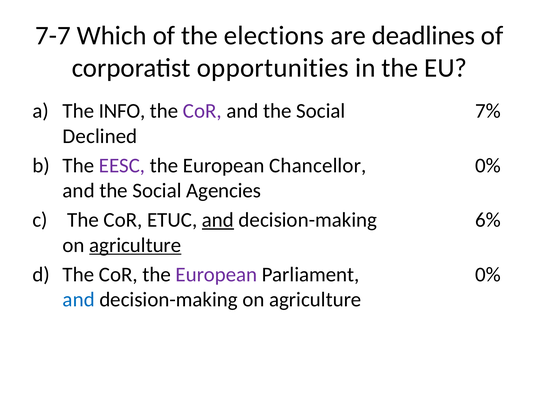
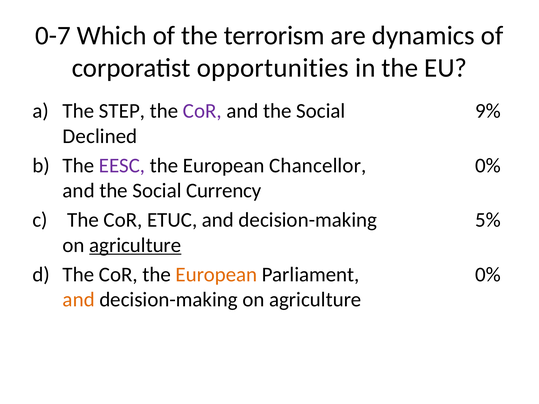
7-7: 7-7 -> 0-7 (53, 36)
elections: elections -> terrorism (274, 36)
deadlines: deadlines -> dynamics (423, 36)
INFO: INFO -> STEP (122, 111)
7%: 7% -> 9% (488, 111)
Agencies: Agencies -> Currency (224, 191)
and underline: present -> none (218, 220)
6%: 6% -> 5% (488, 220)
European colour: purple -> orange (216, 275)
and colour: blue -> orange (79, 300)
